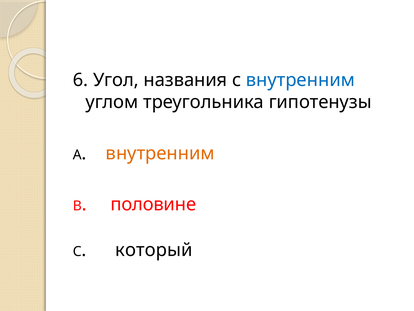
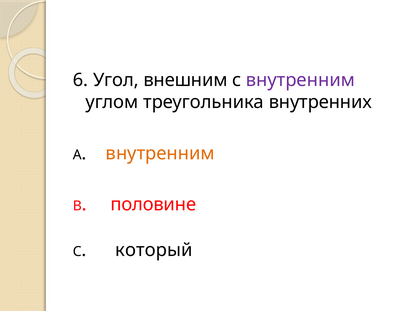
названия: названия -> внешним (185, 80)
внутренним colour: blue -> purple (300, 80)
гипотенузы: гипотенузы -> внутренних (320, 102)
